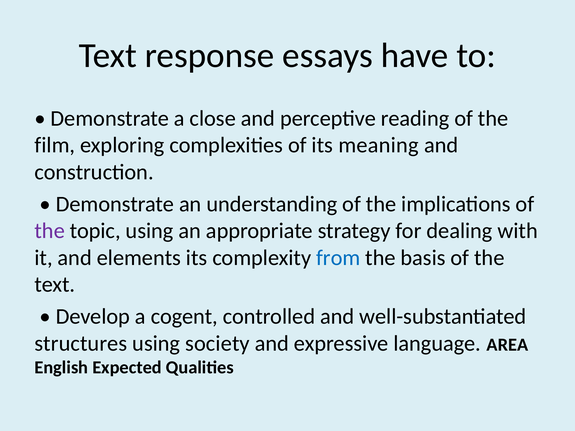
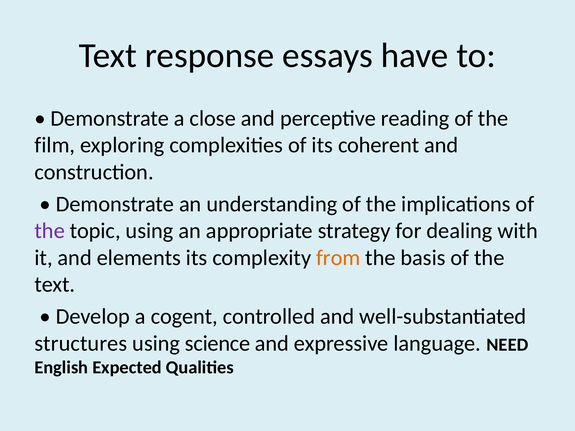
meaning: meaning -> coherent (379, 145)
from colour: blue -> orange (338, 258)
society: society -> science (218, 344)
AREA: AREA -> NEED (507, 345)
